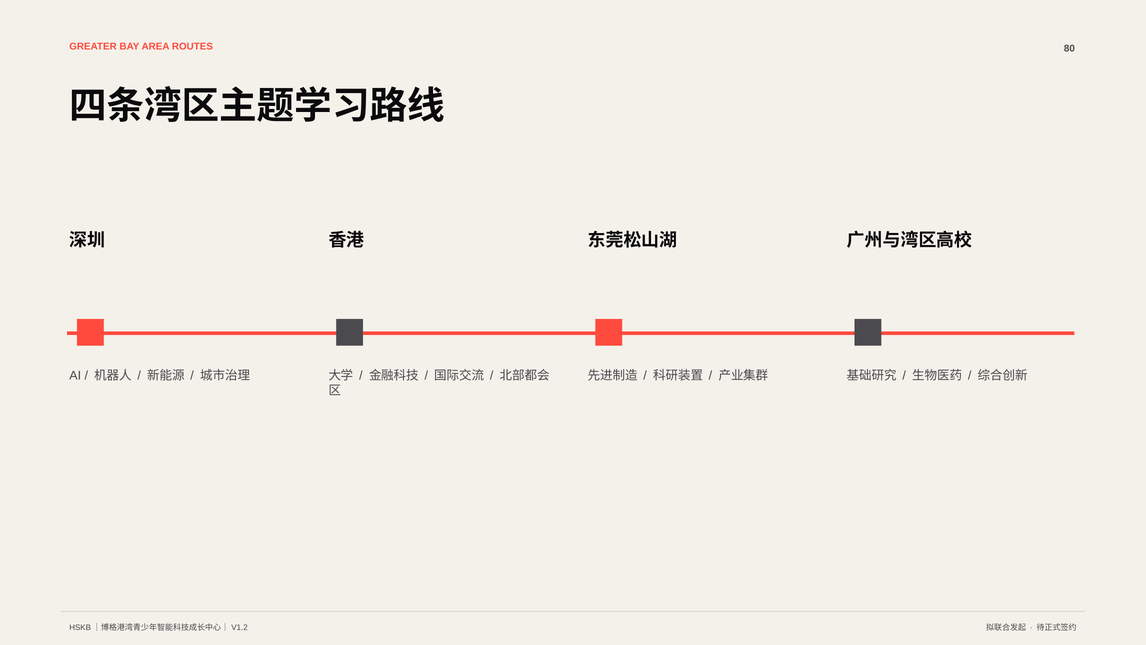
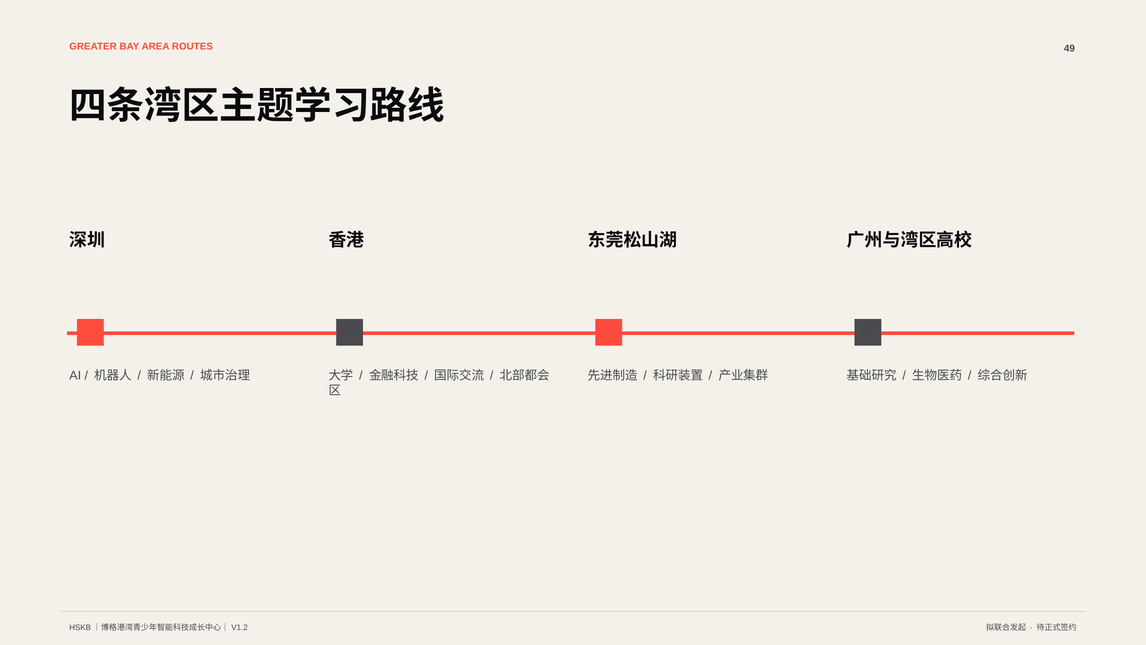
80: 80 -> 49 (1069, 48)
